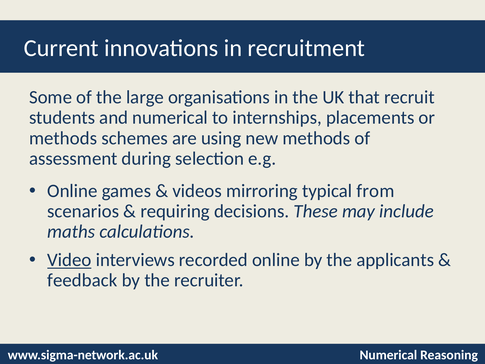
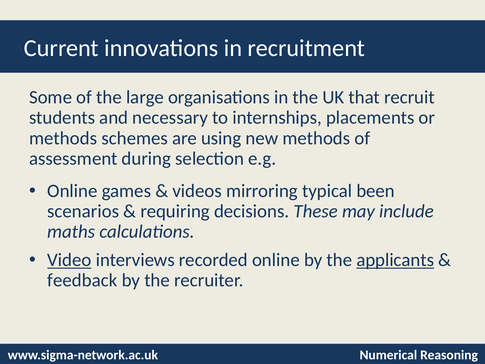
and numerical: numerical -> necessary (170, 118)
from: from -> been (376, 191)
applicants underline: none -> present (395, 260)
